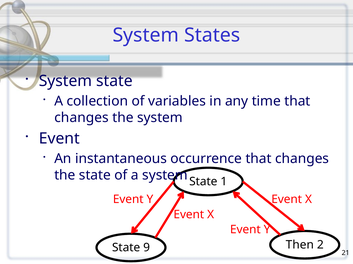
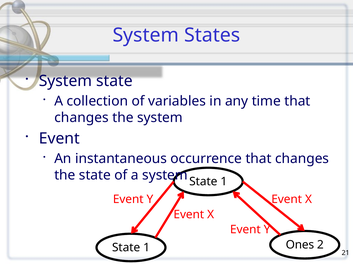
Then: Then -> Ones (300, 245)
9: 9 -> 1 (147, 248)
